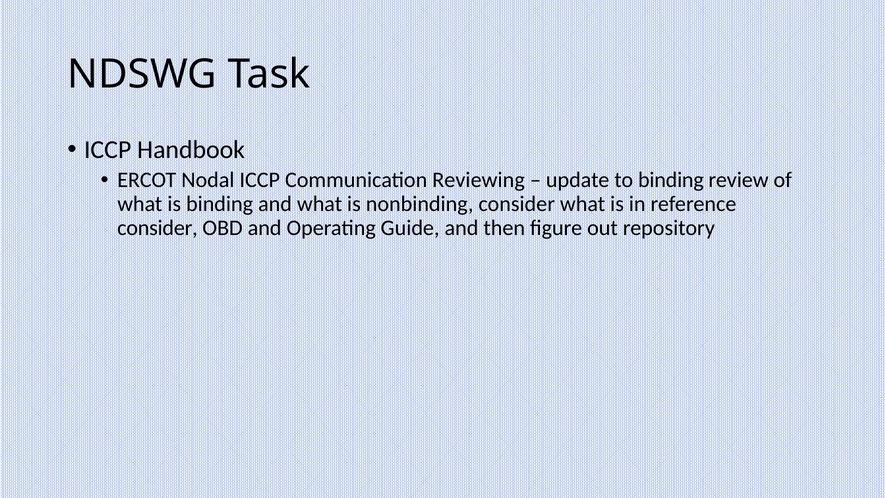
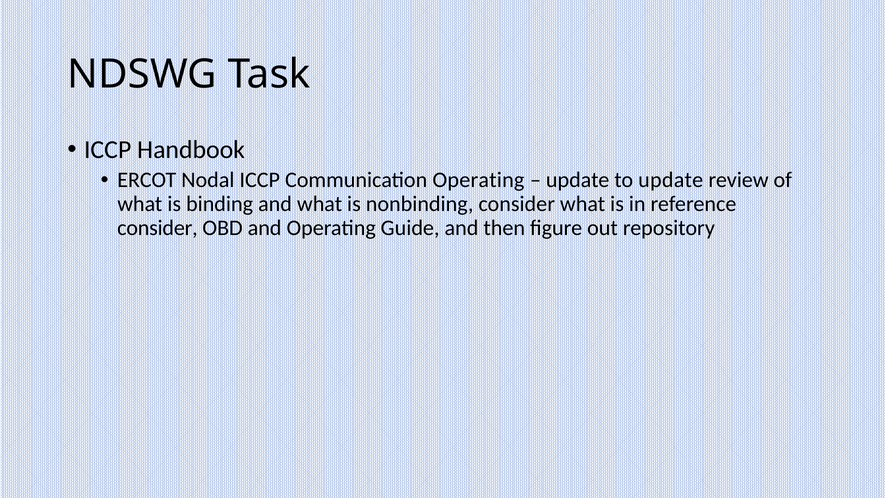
Communication Reviewing: Reviewing -> Operating (478, 180)
to binding: binding -> update (671, 180)
